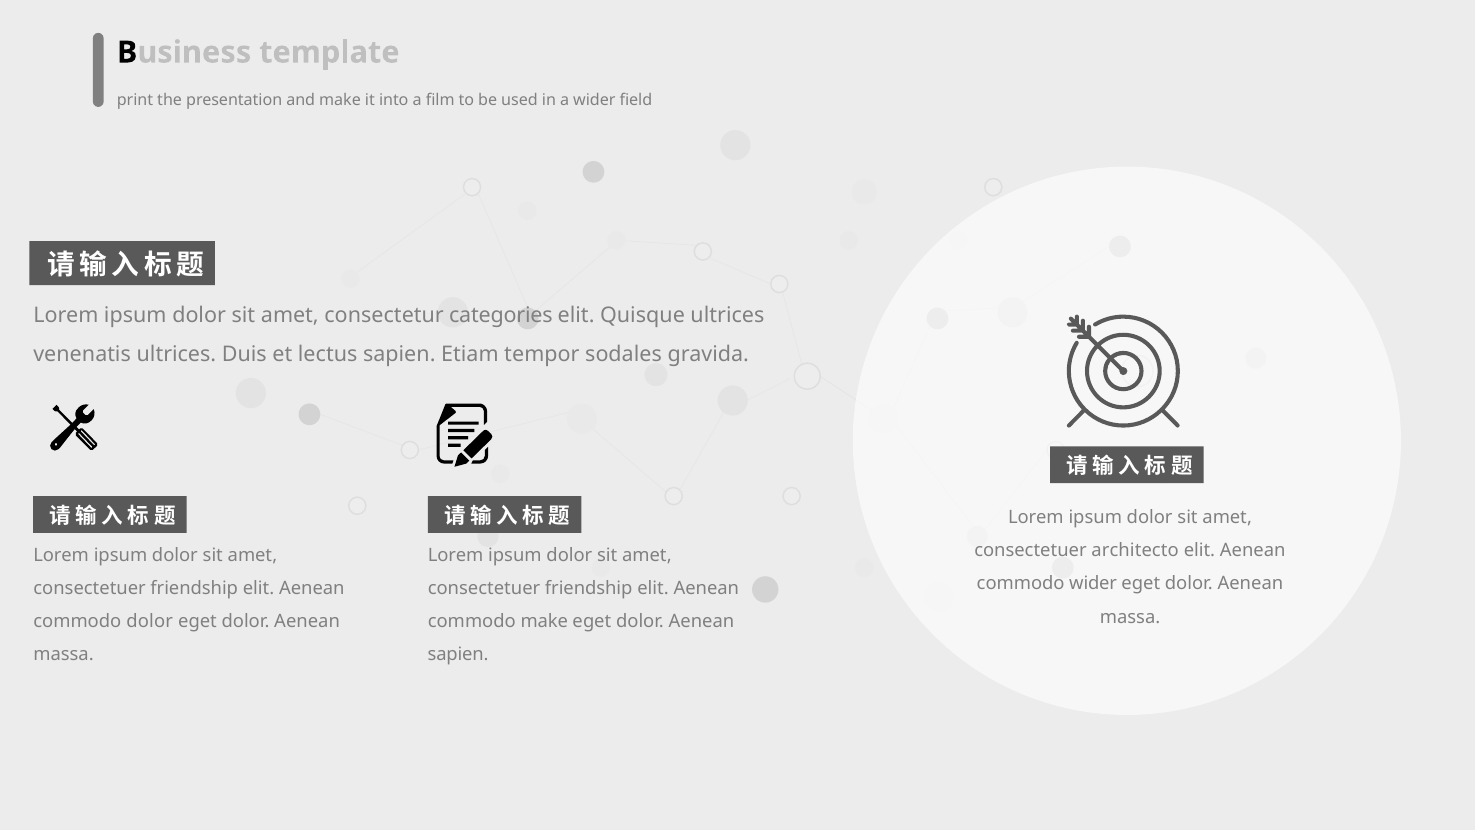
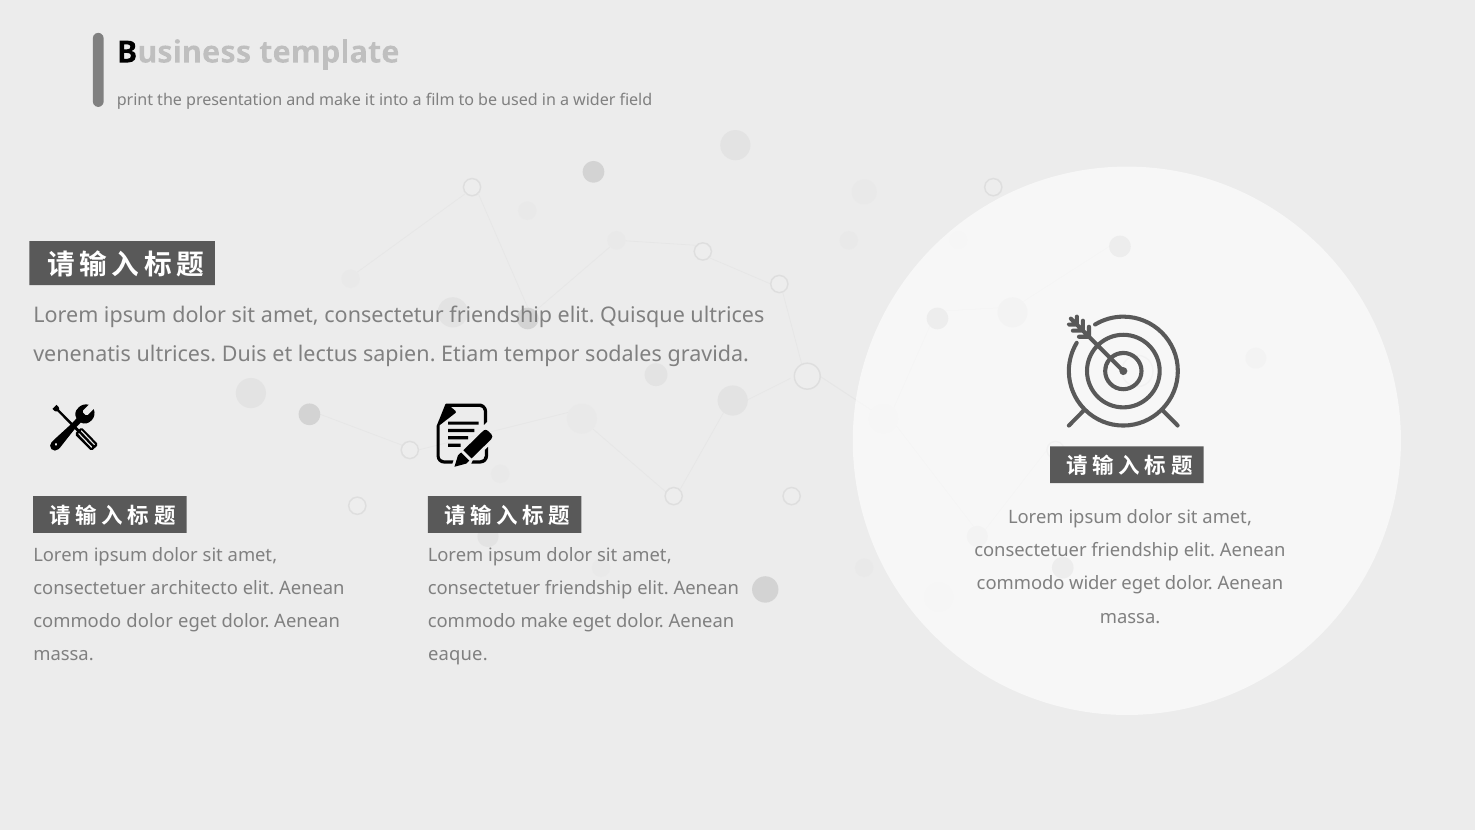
consectetur categories: categories -> friendship (501, 316)
architecto: architecto -> friendship (1135, 550)
friendship: friendship -> architecto (194, 588)
sapien: sapien -> eaque (458, 655)
